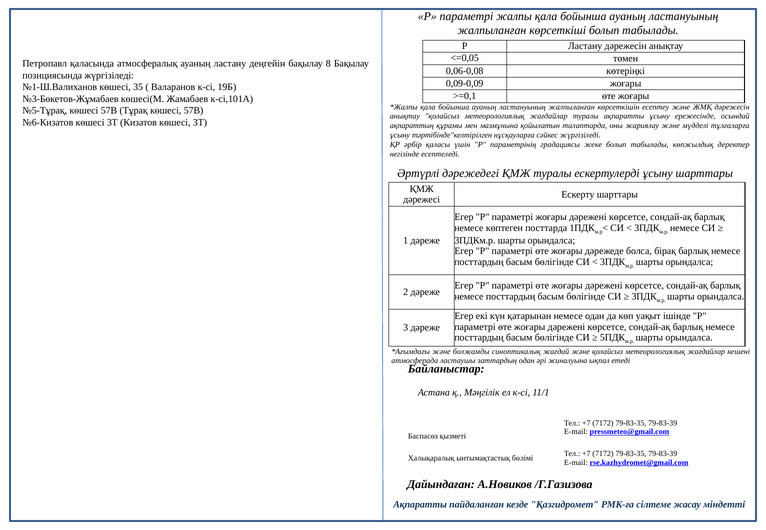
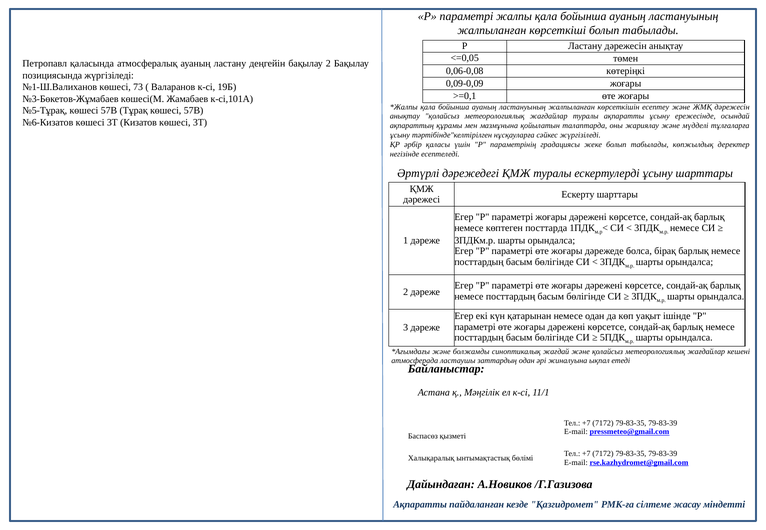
бақылау 8: 8 -> 2 (328, 64)
35: 35 -> 73 (138, 87)
